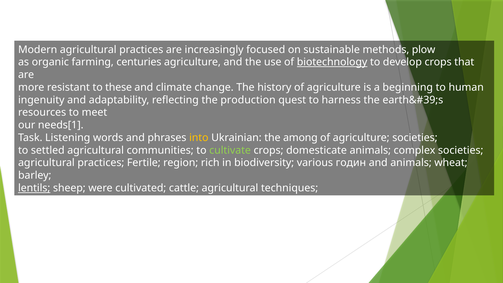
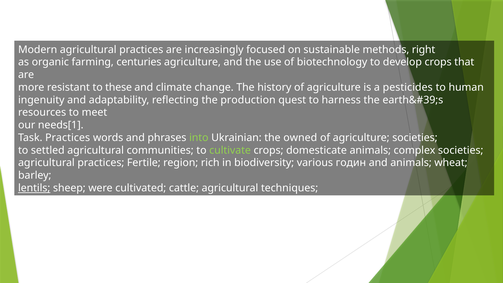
plow: plow -> right (424, 50)
biotechnology underline: present -> none (332, 62)
beginning: beginning -> pesticides (408, 87)
Task Listening: Listening -> Practices (68, 138)
into colour: yellow -> light green (199, 138)
among: among -> owned (300, 138)
